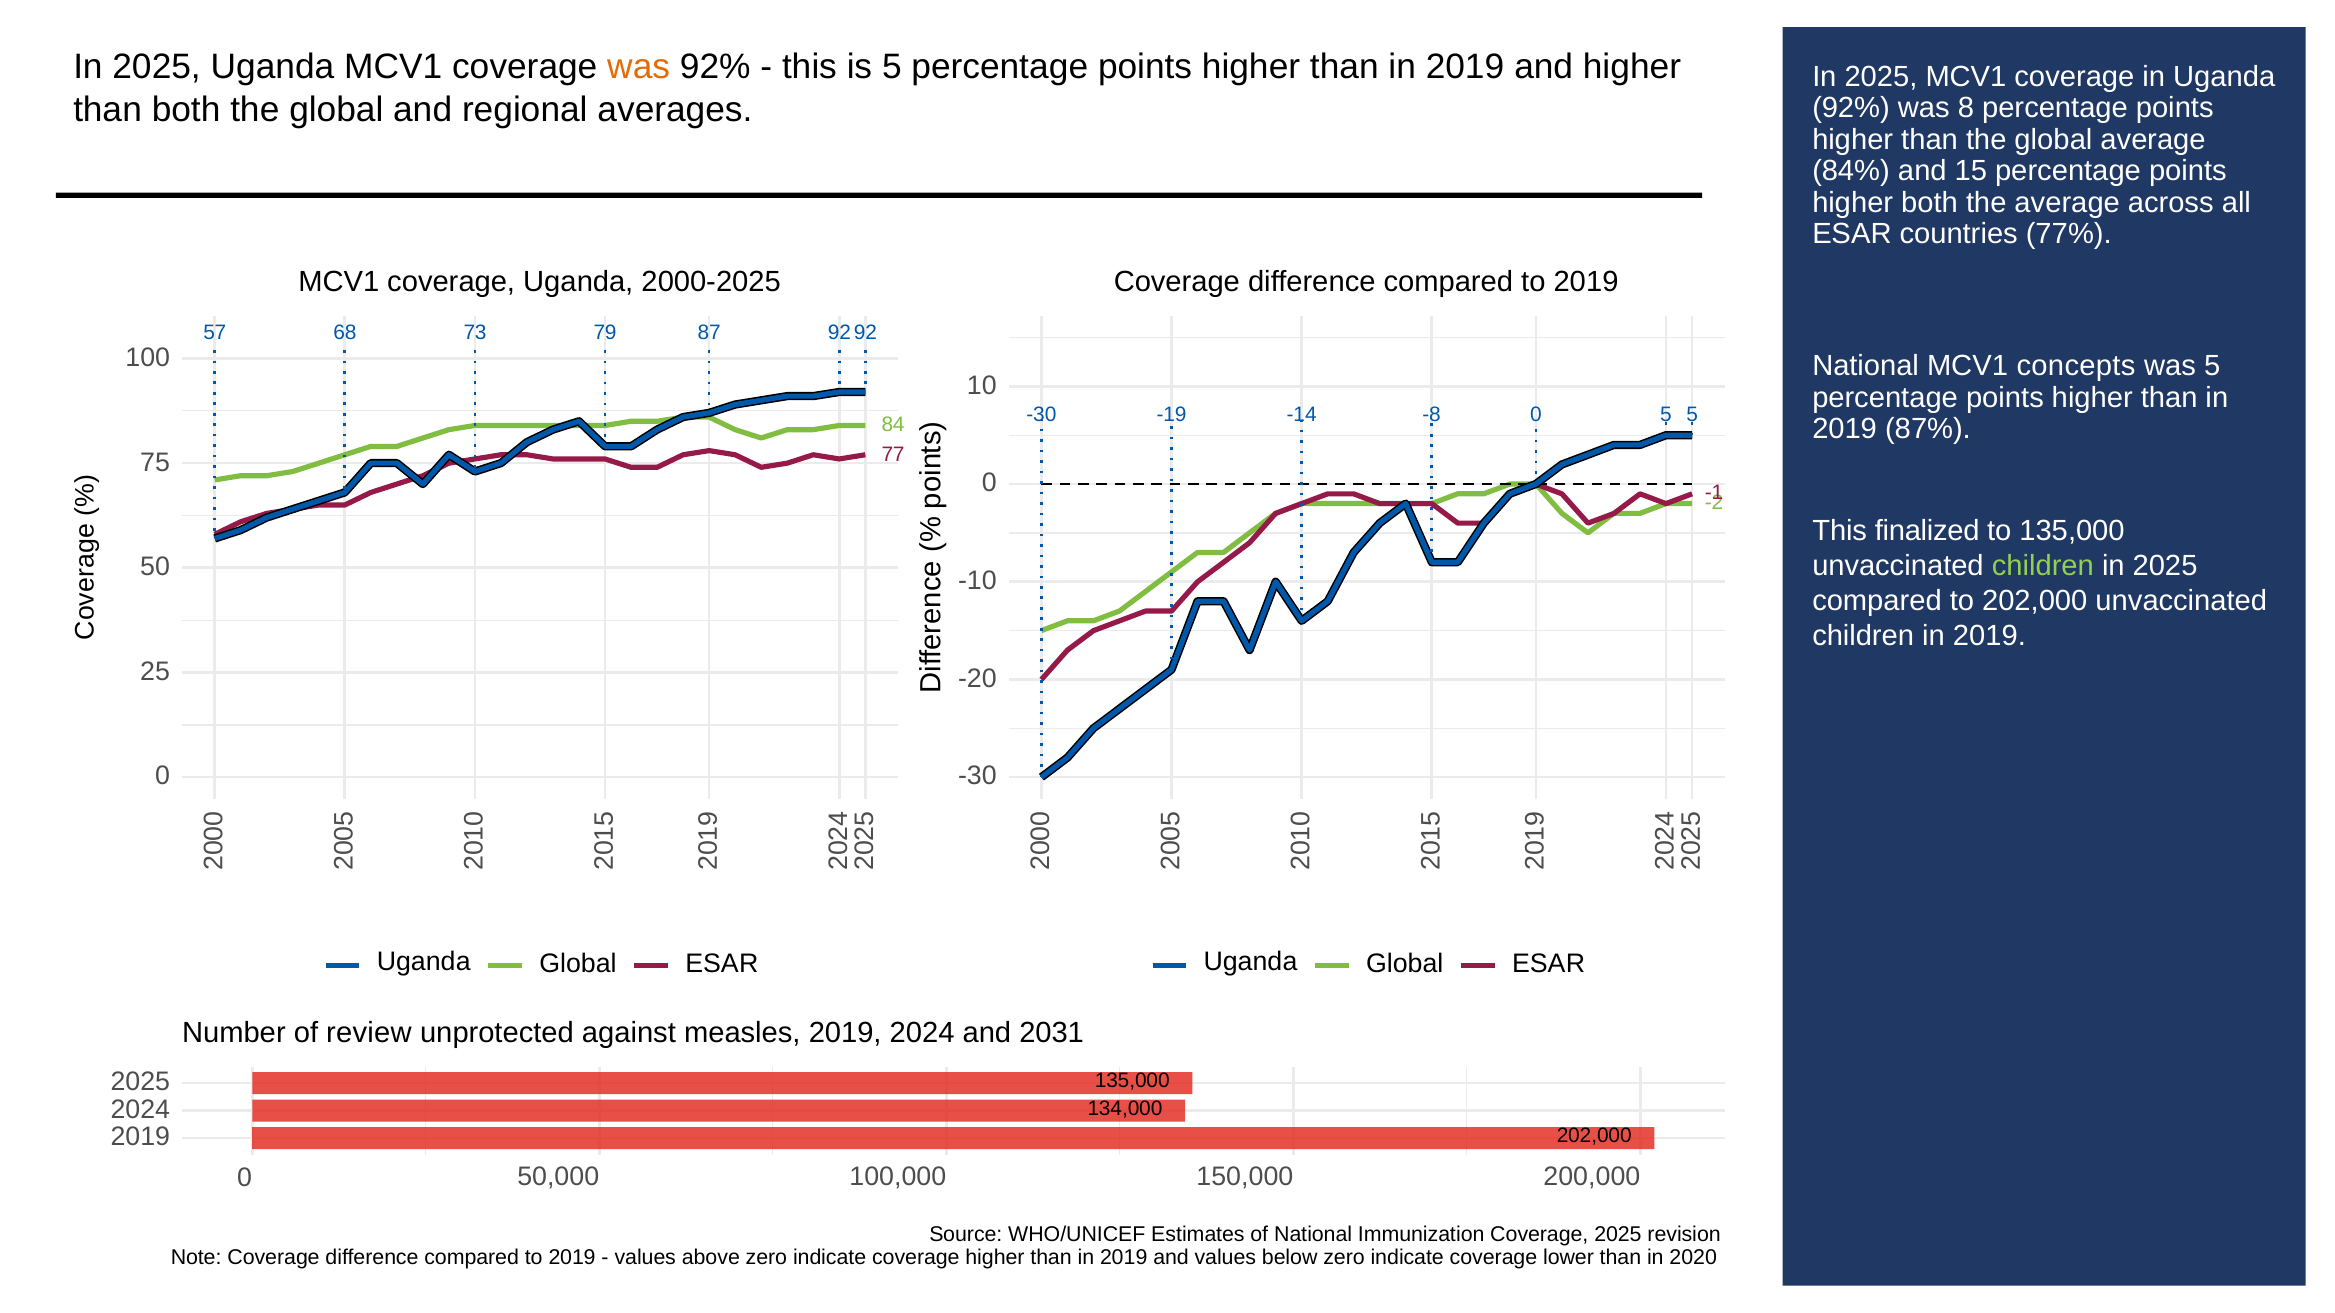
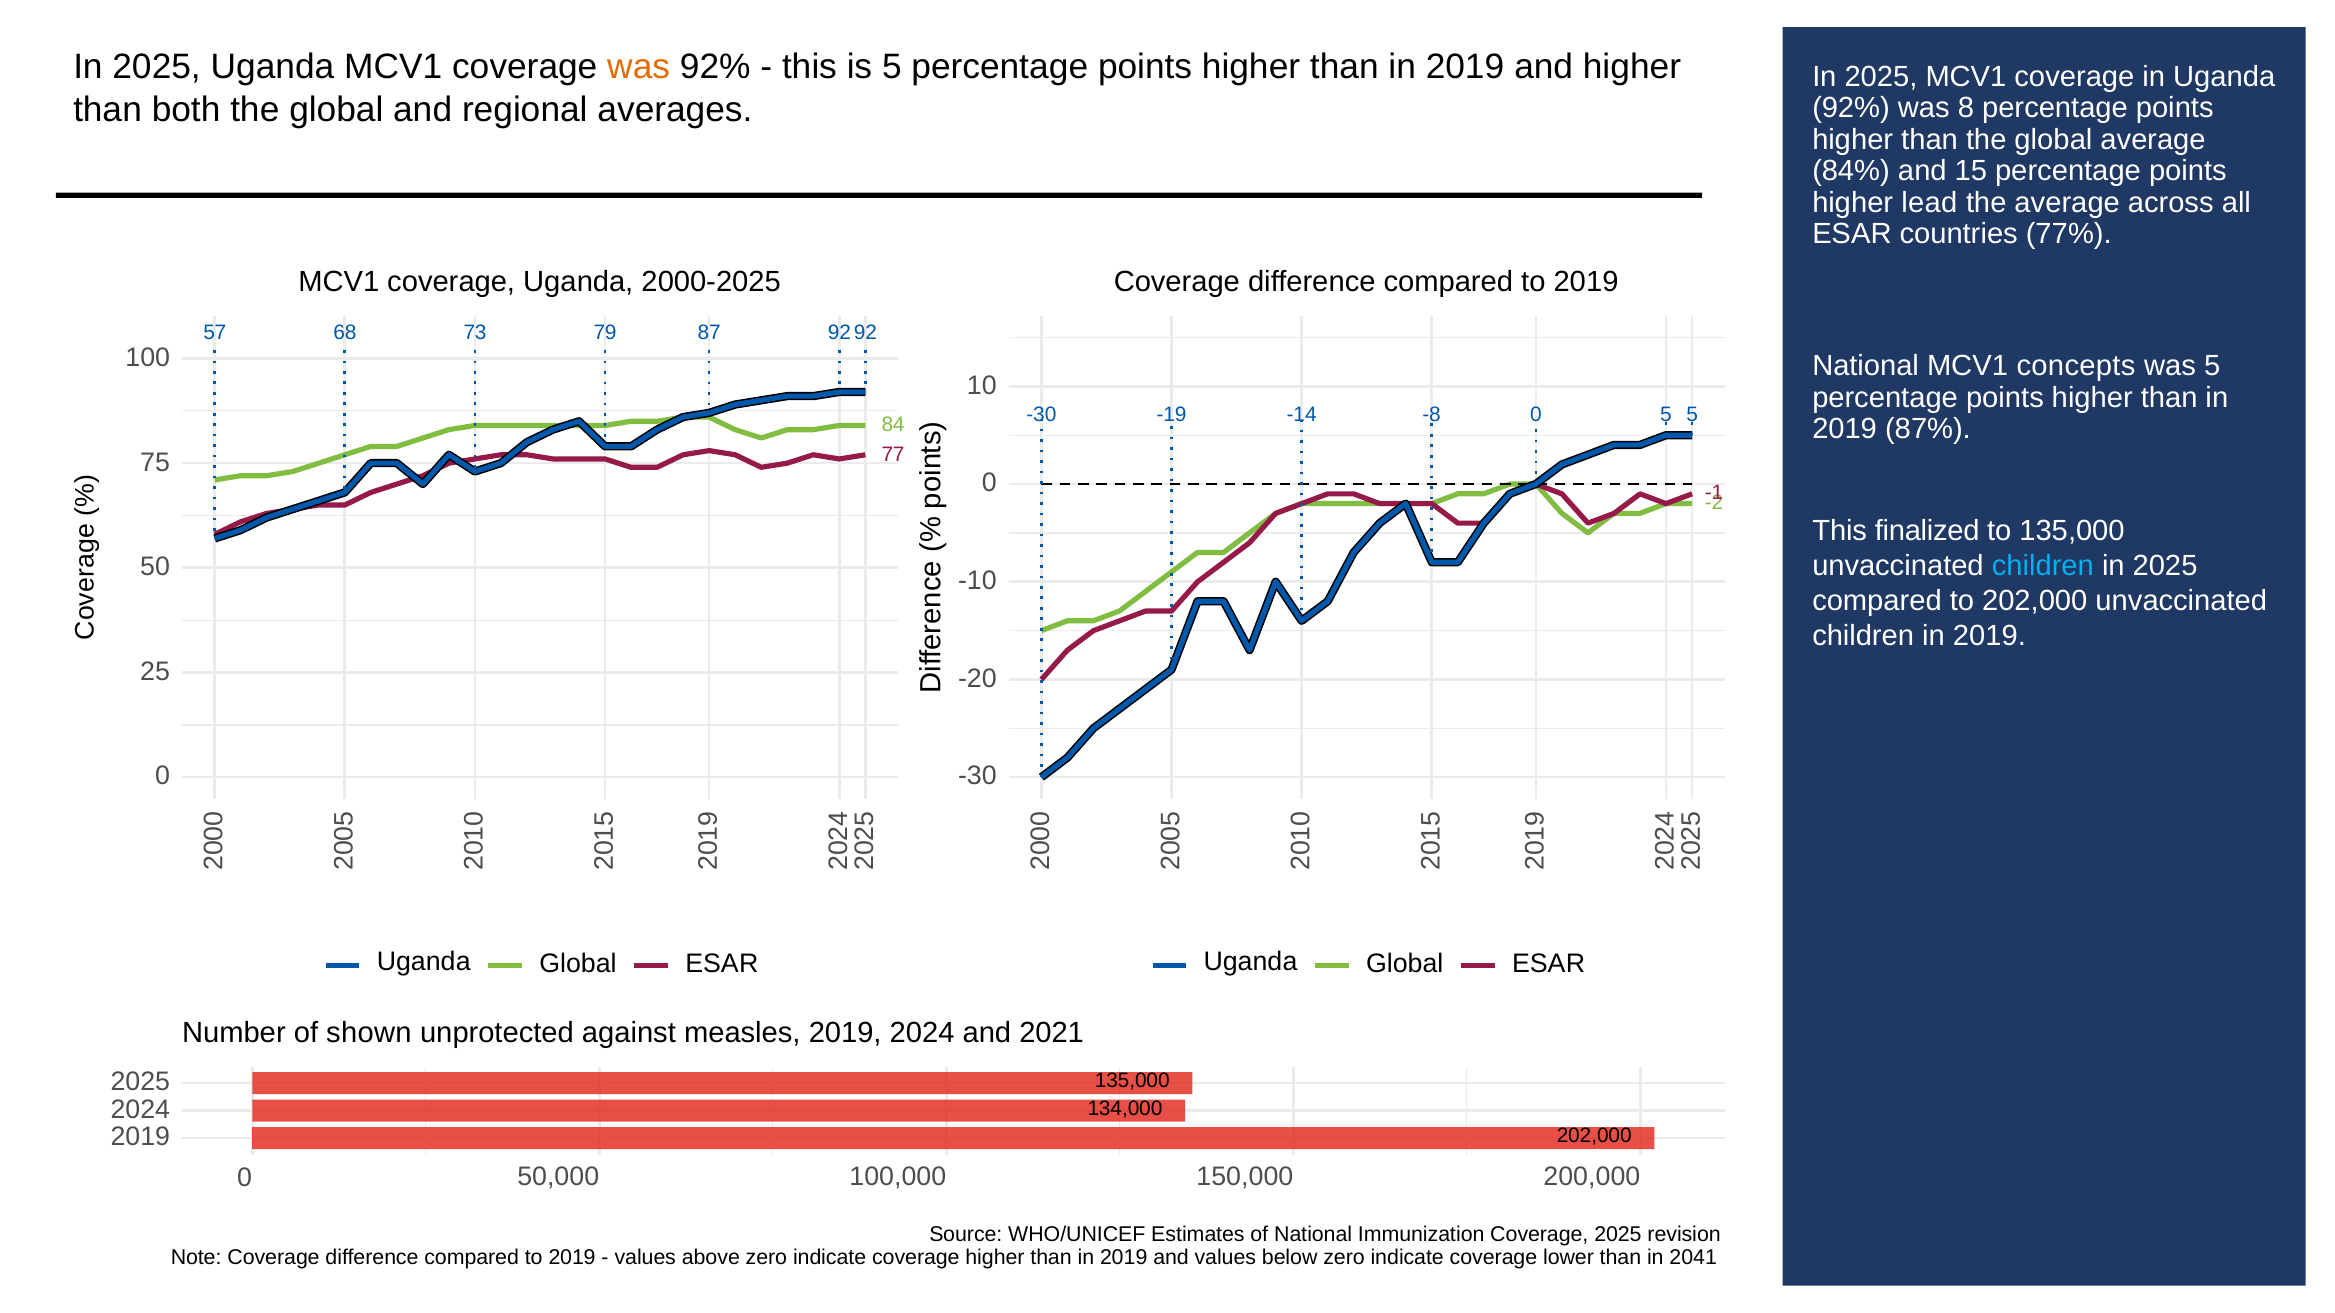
higher both: both -> lead (1929, 203)
children colour: light green -> light blue (2043, 566)
review: review -> shown (369, 1033)
2031: 2031 -> 2021 (1052, 1033)
2020: 2020 -> 2041 (1693, 1258)
